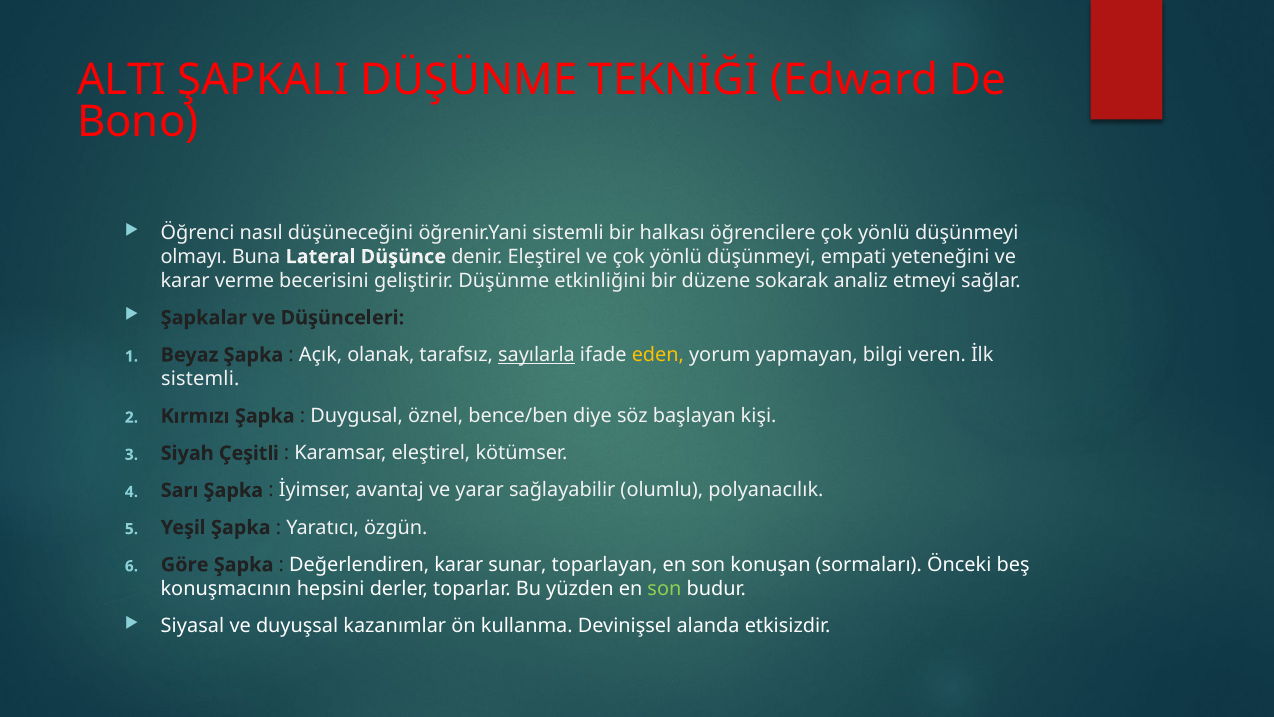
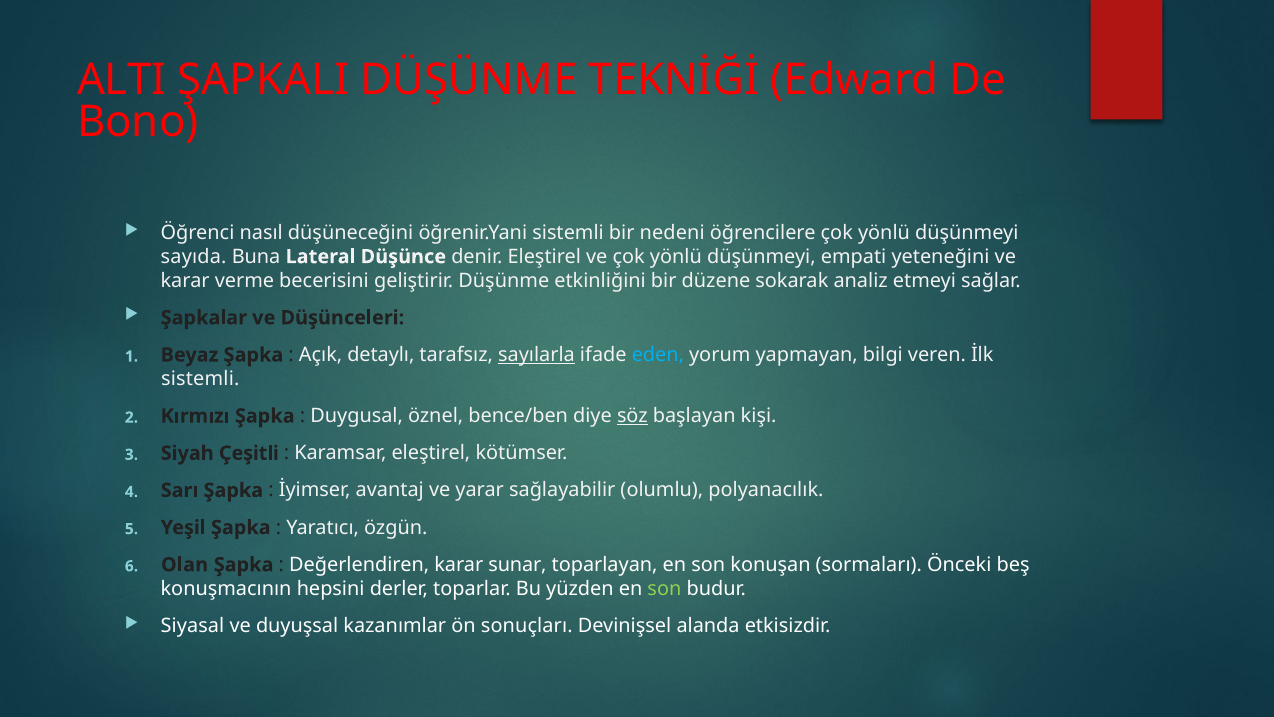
halkası: halkası -> nedeni (672, 233)
olmayı: olmayı -> sayıda (194, 257)
olanak: olanak -> detaylı (381, 355)
eden colour: yellow -> light blue (658, 355)
söz underline: none -> present (632, 416)
Göre: Göre -> Olan (185, 564)
kullanma: kullanma -> sonuçları (527, 626)
